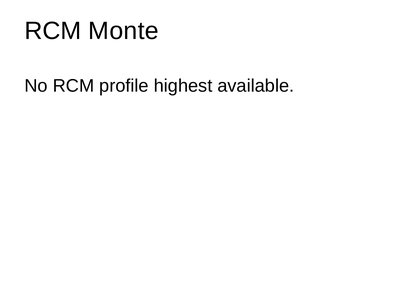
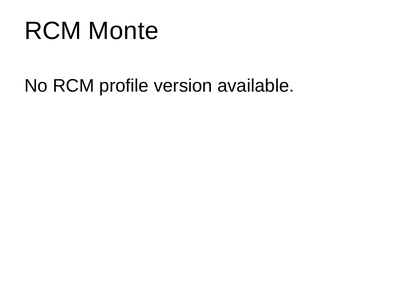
highest: highest -> version (183, 86)
